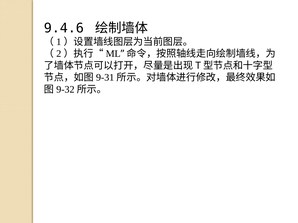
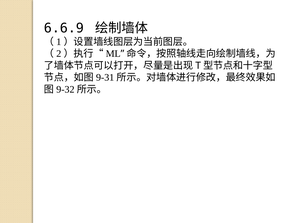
9.4.6: 9.4.6 -> 6.6.9 (64, 28)
